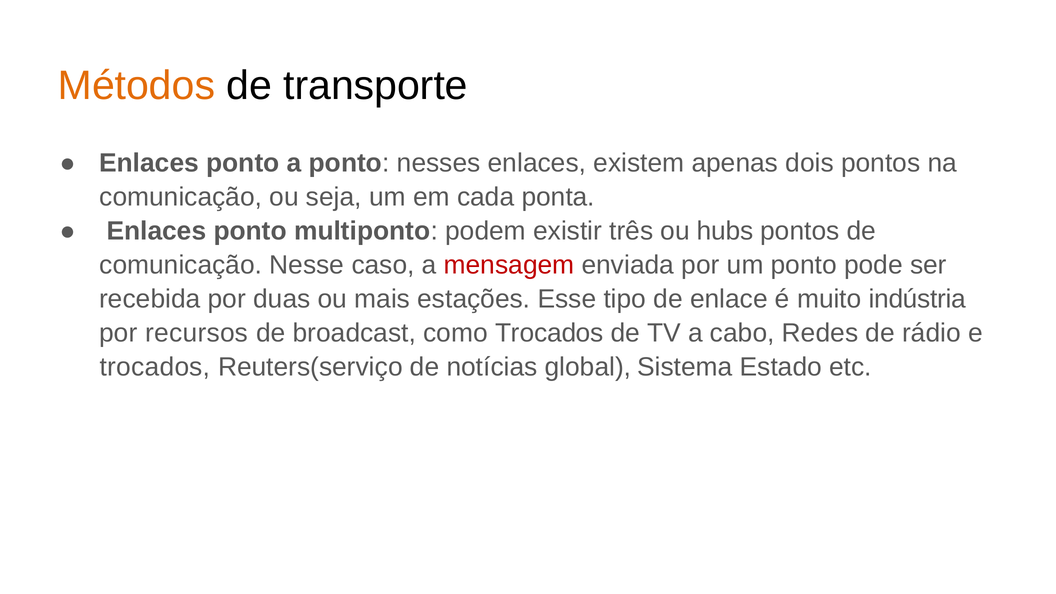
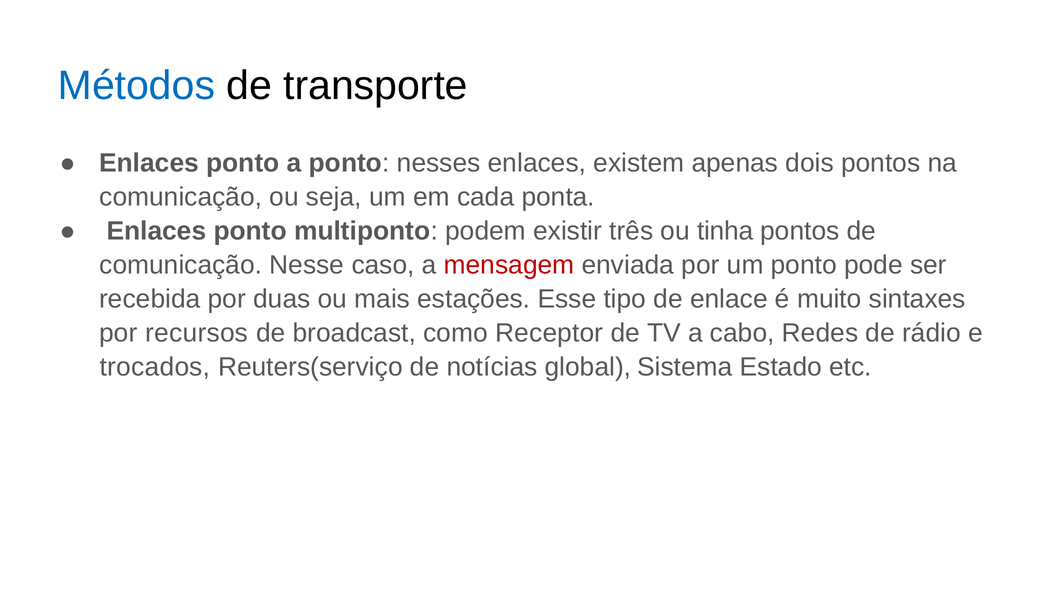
Métodos colour: orange -> blue (136, 86)
hubs: hubs -> tinha (725, 231)
indústria: indústria -> sintaxes (917, 299)
como Trocados: Trocados -> Receptor (549, 333)
